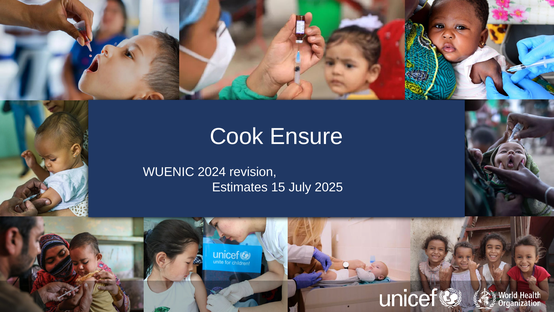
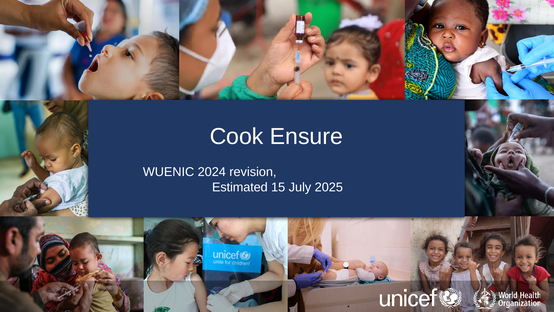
Estimates: Estimates -> Estimated (240, 187)
